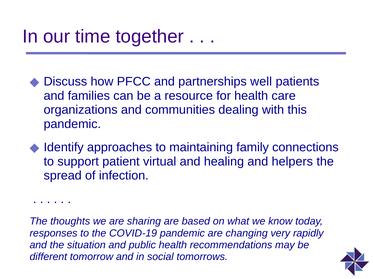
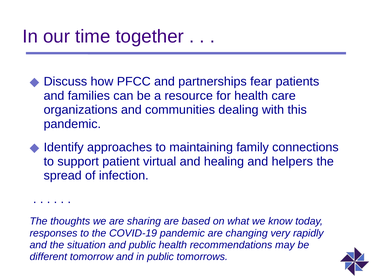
well: well -> fear (261, 82)
in social: social -> public (160, 257)
